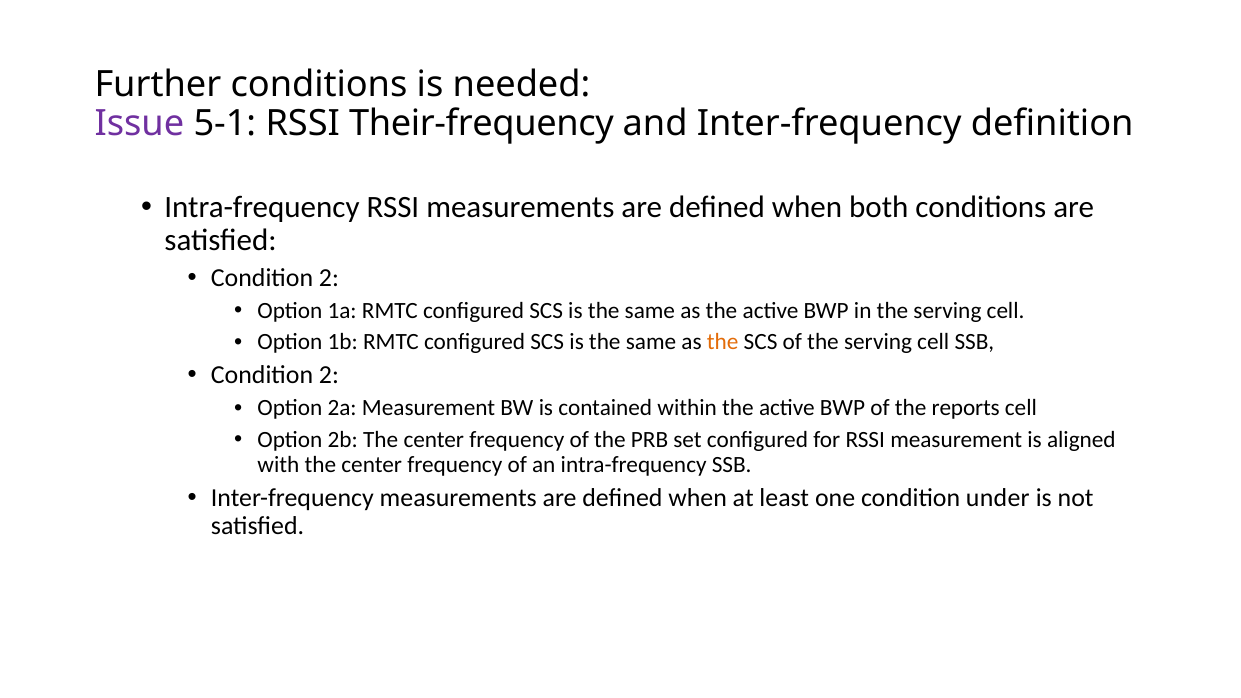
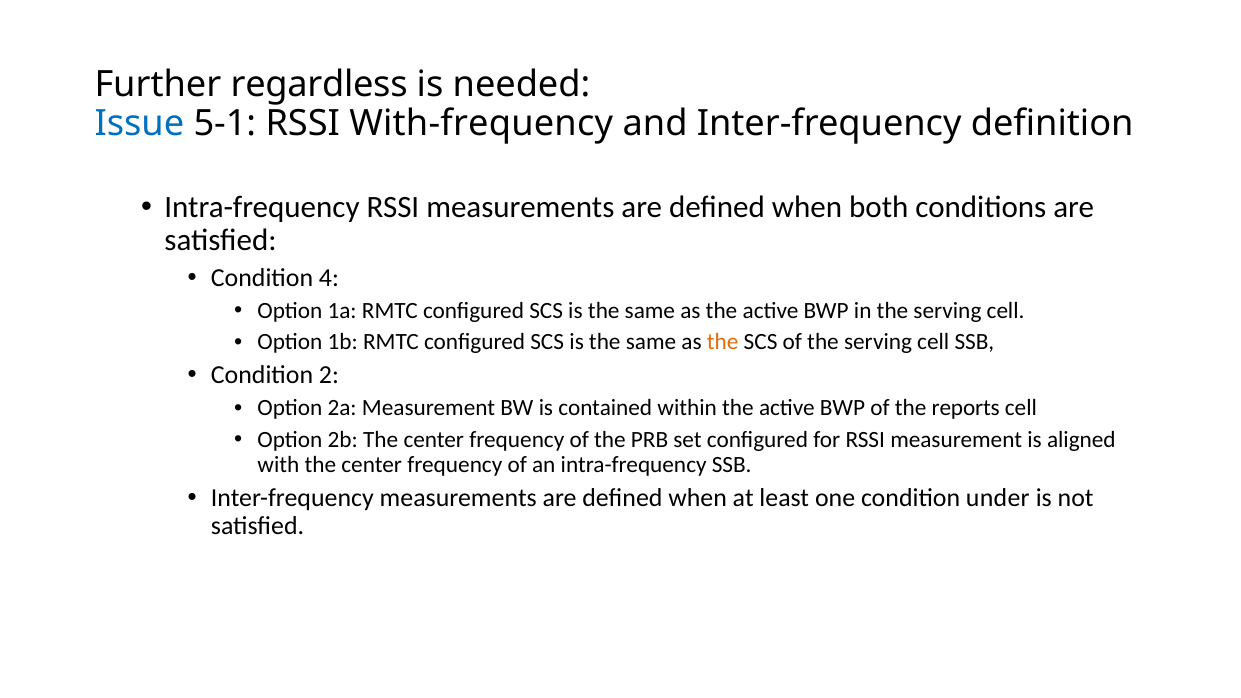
Further conditions: conditions -> regardless (319, 85)
Issue colour: purple -> blue (139, 124)
Their-frequency: Their-frequency -> With-frequency (481, 124)
2: 2 -> 4 (329, 278)
